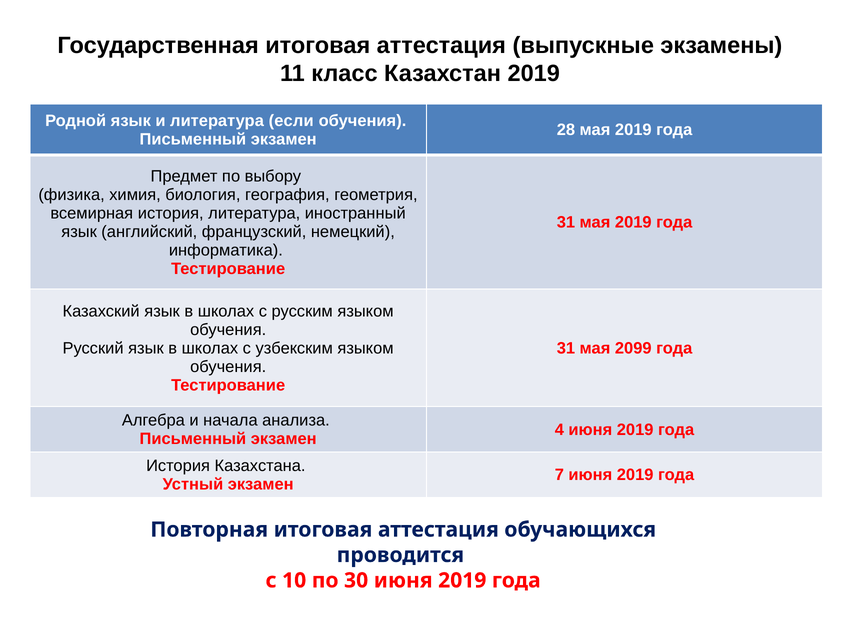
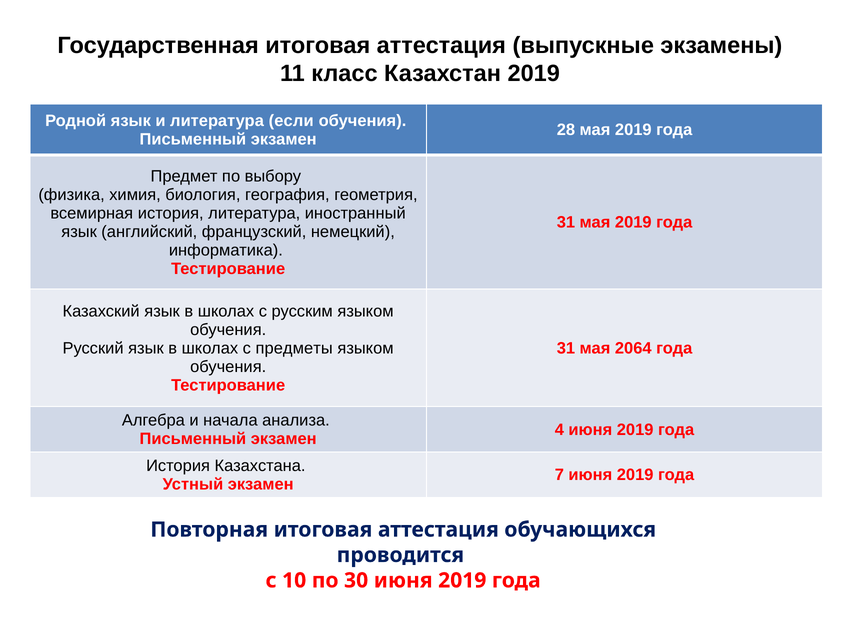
узбекским: узбекским -> предметы (294, 348)
2099: 2099 -> 2064 (633, 348)
